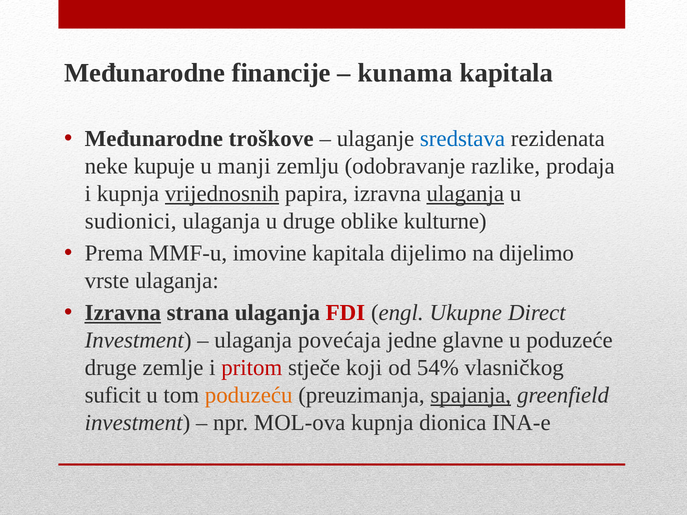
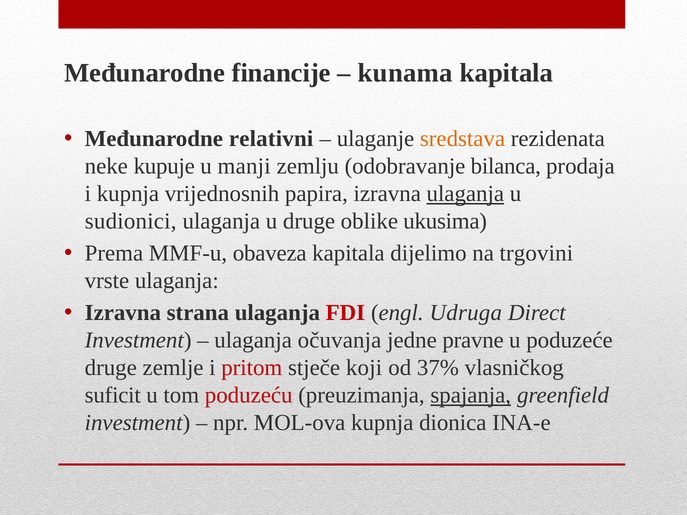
troškove: troškove -> relativni (271, 139)
sredstava colour: blue -> orange (463, 139)
razlike: razlike -> bilanca (506, 166)
vrijednosnih underline: present -> none (222, 194)
kulturne: kulturne -> ukusima (445, 221)
imovine: imovine -> obaveza (270, 254)
na dijelimo: dijelimo -> trgovini (536, 254)
Izravna underline: present -> none (123, 313)
Ukupne: Ukupne -> Udruga (466, 313)
povećaja: povećaja -> očuvanja (340, 341)
glavne: glavne -> pravne (473, 341)
54%: 54% -> 37% (438, 368)
poduzeću colour: orange -> red (249, 395)
